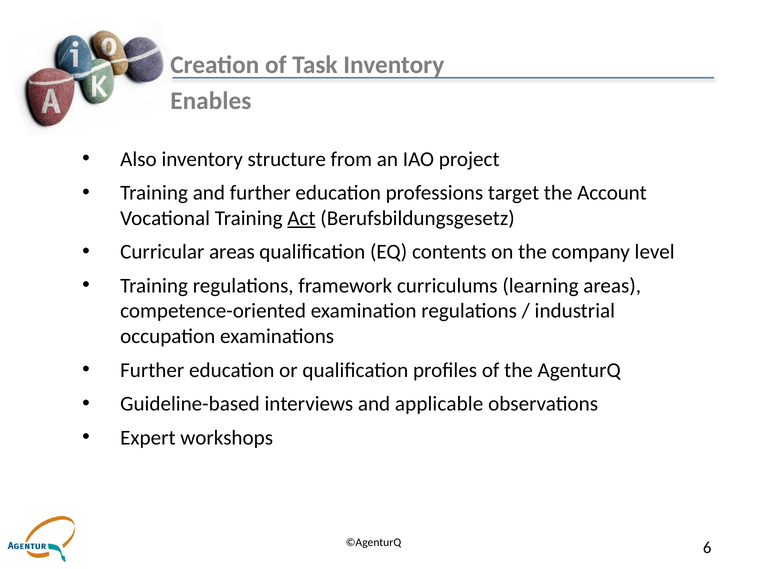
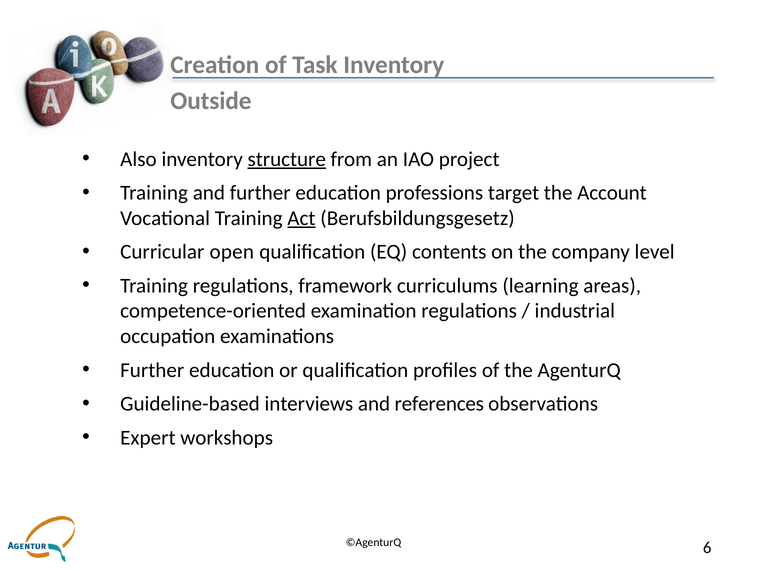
Enables: Enables -> Outside (211, 101)
structure underline: none -> present (287, 159)
Curricular areas: areas -> open (232, 252)
applicable: applicable -> references (439, 404)
